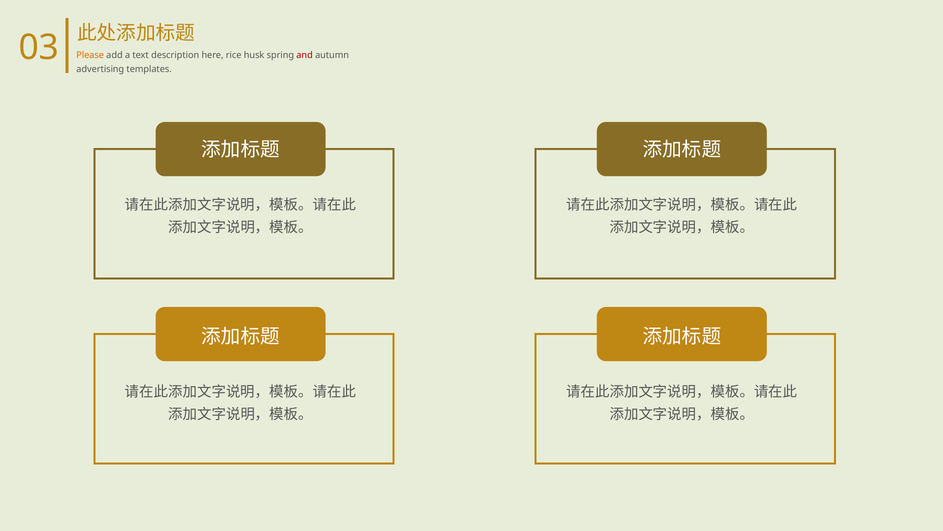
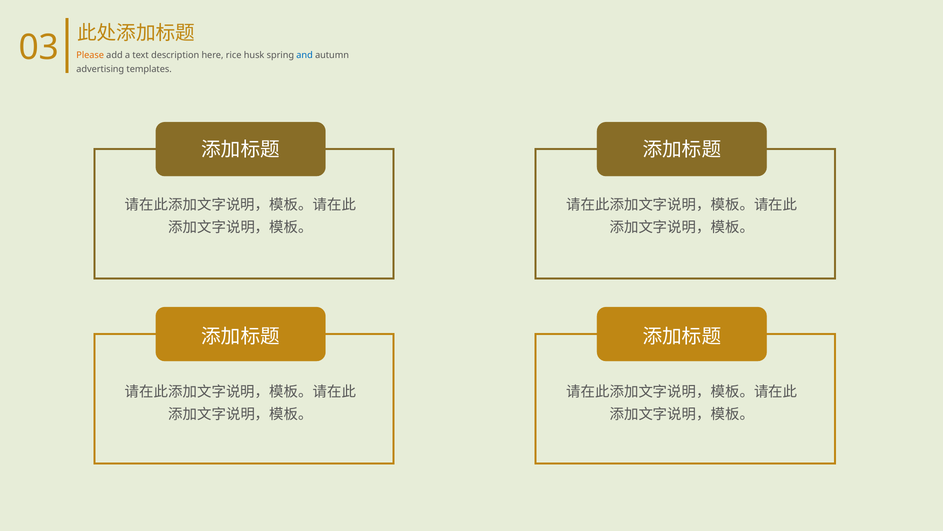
and colour: red -> blue (305, 55)
